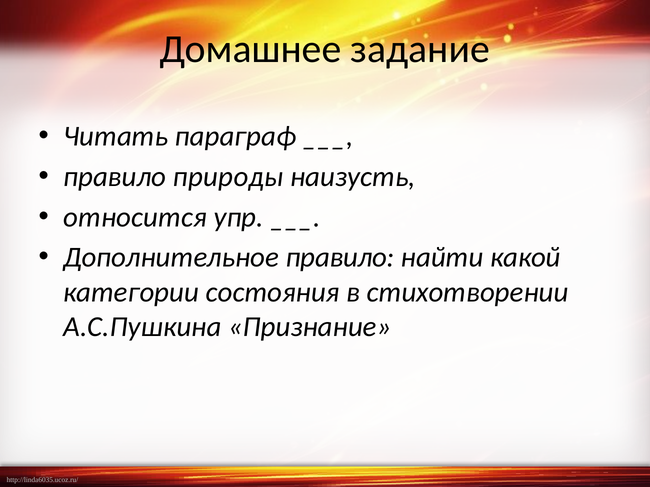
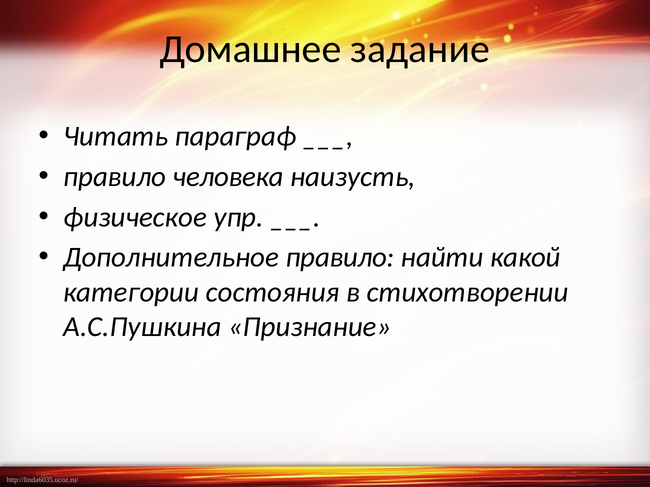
природы: природы -> человека (228, 177)
относится: относится -> физическое (135, 217)
